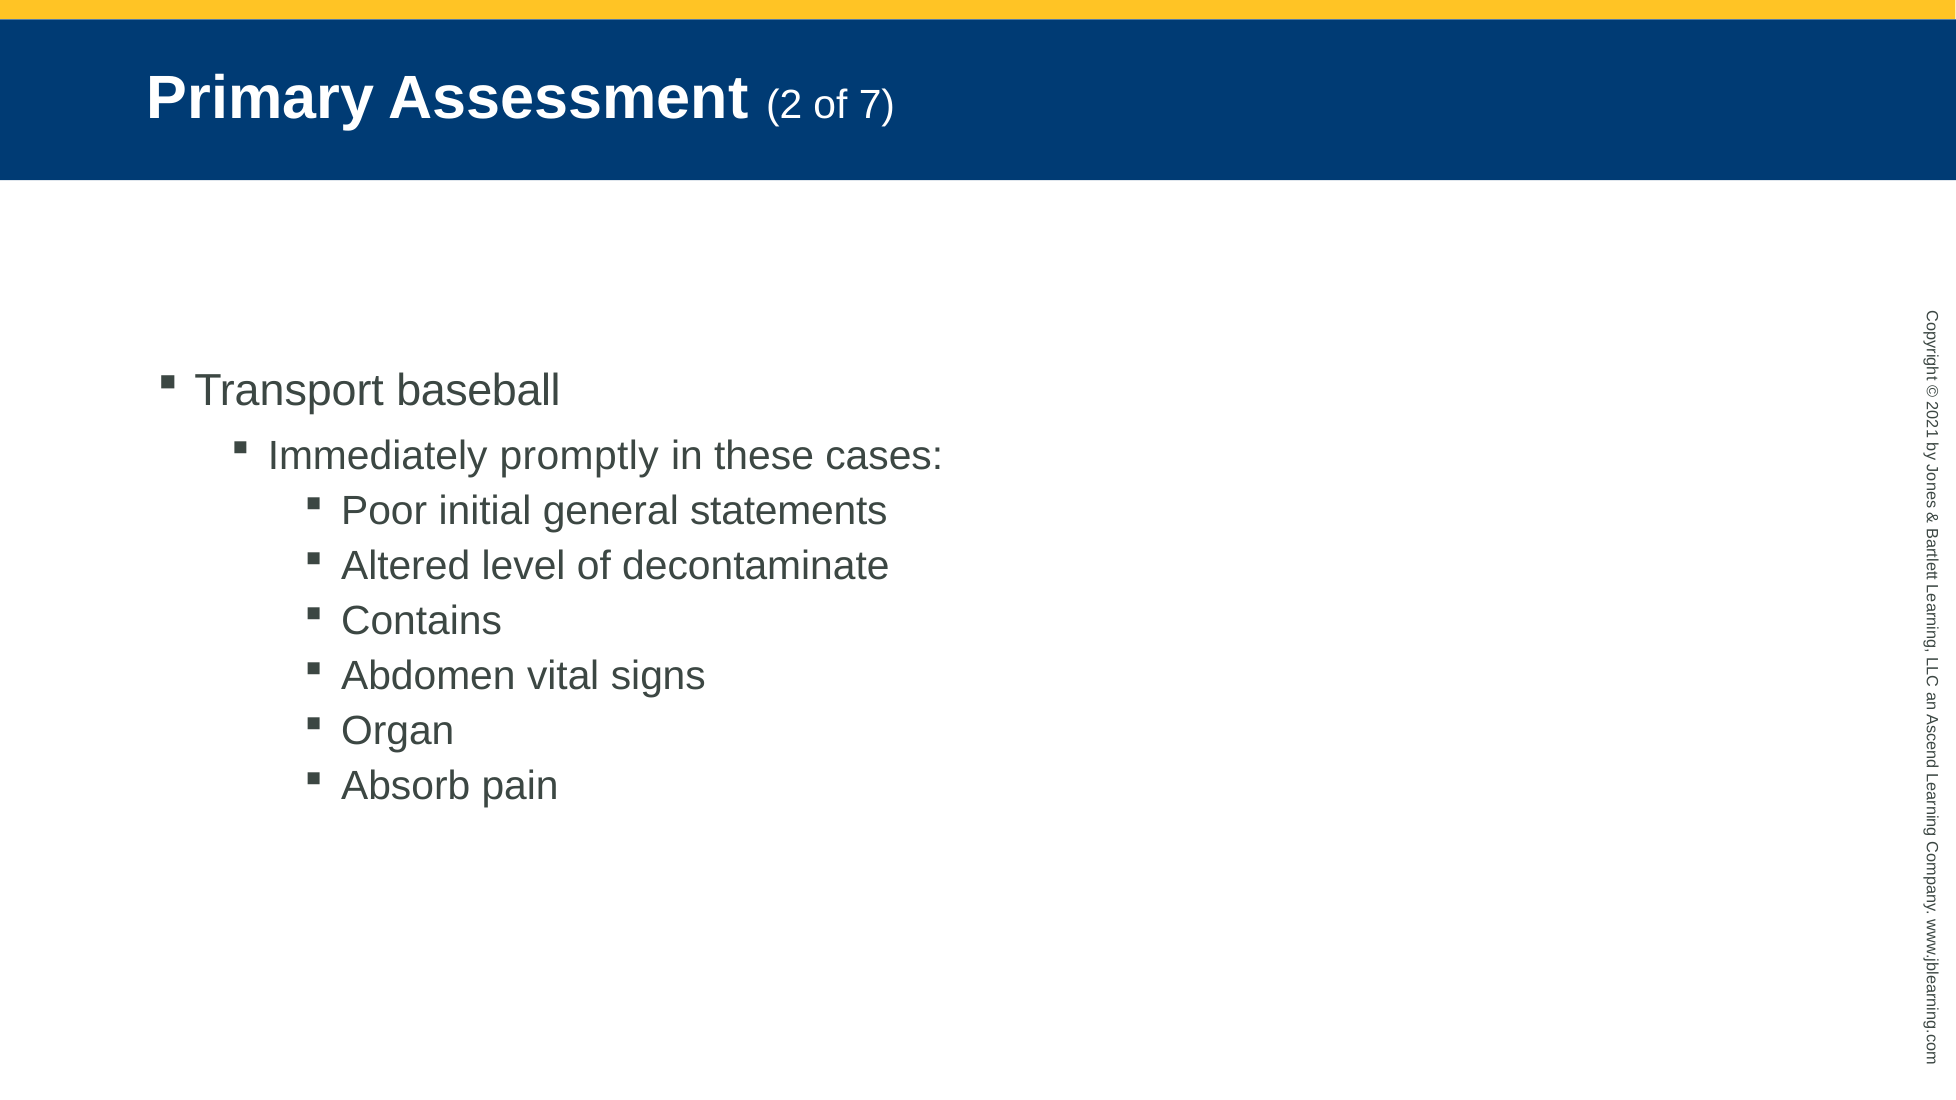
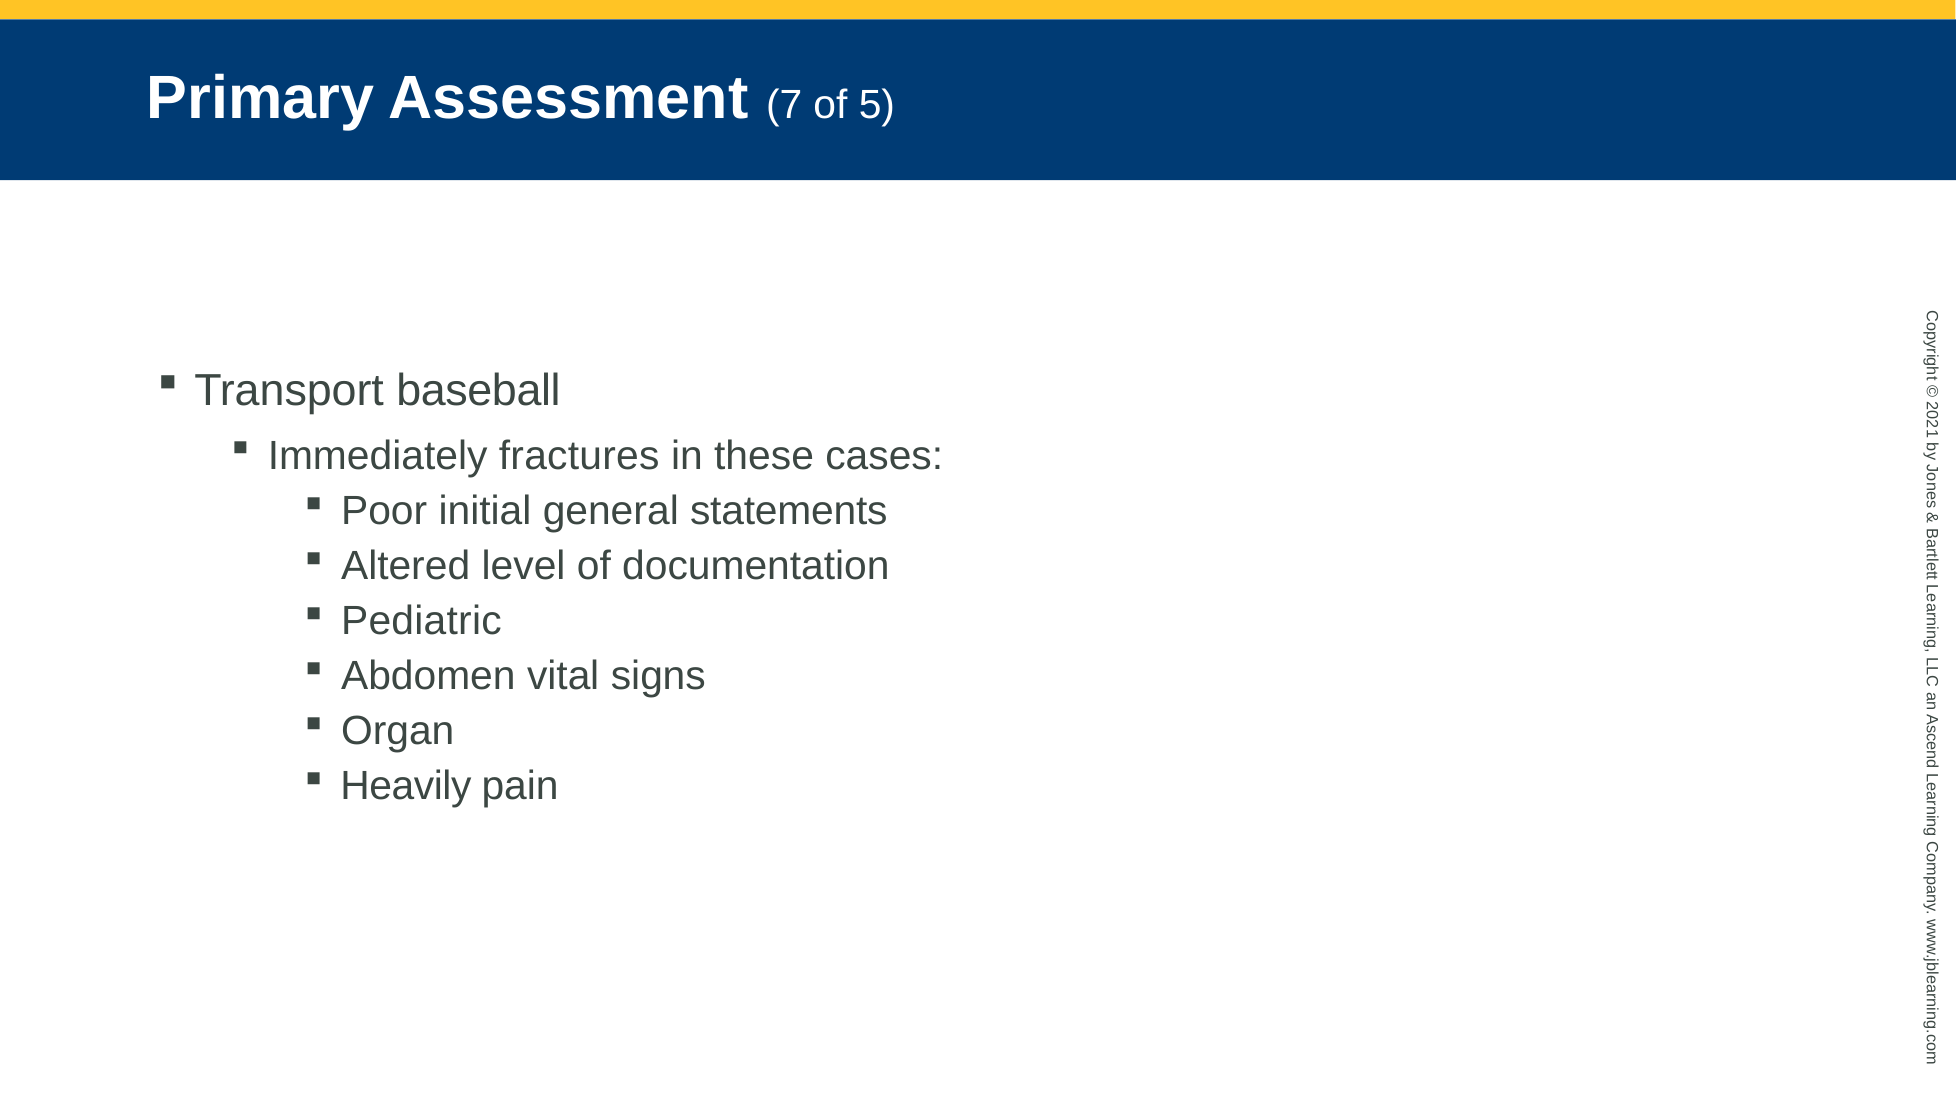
Assessment 2: 2 -> 7 (784, 105)
7: 7 -> 5 (877, 105)
promptly: promptly -> fractures (579, 456)
decontaminate: decontaminate -> documentation (756, 566)
Contains: Contains -> Pediatric (421, 621)
Absorb: Absorb -> Heavily (406, 786)
